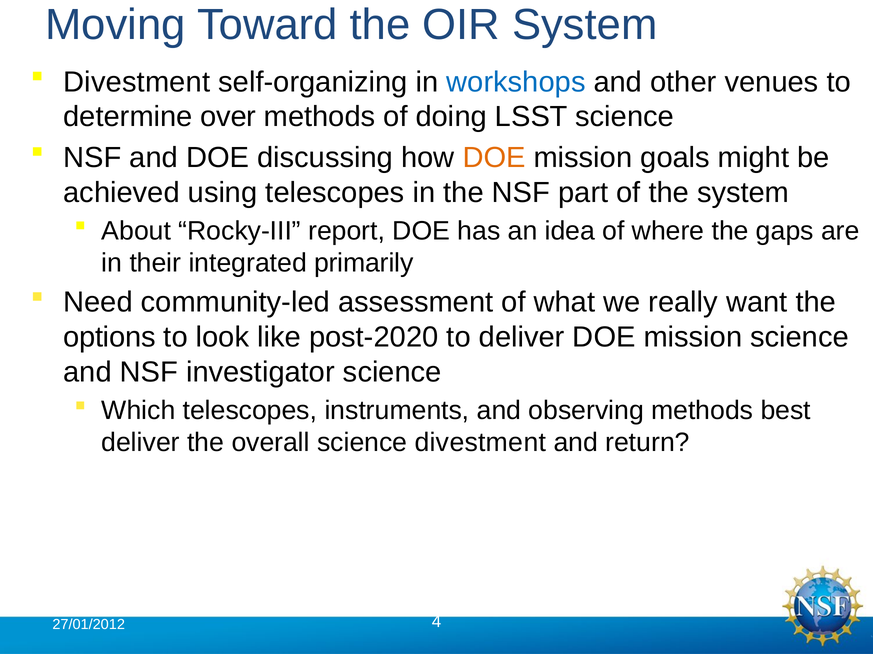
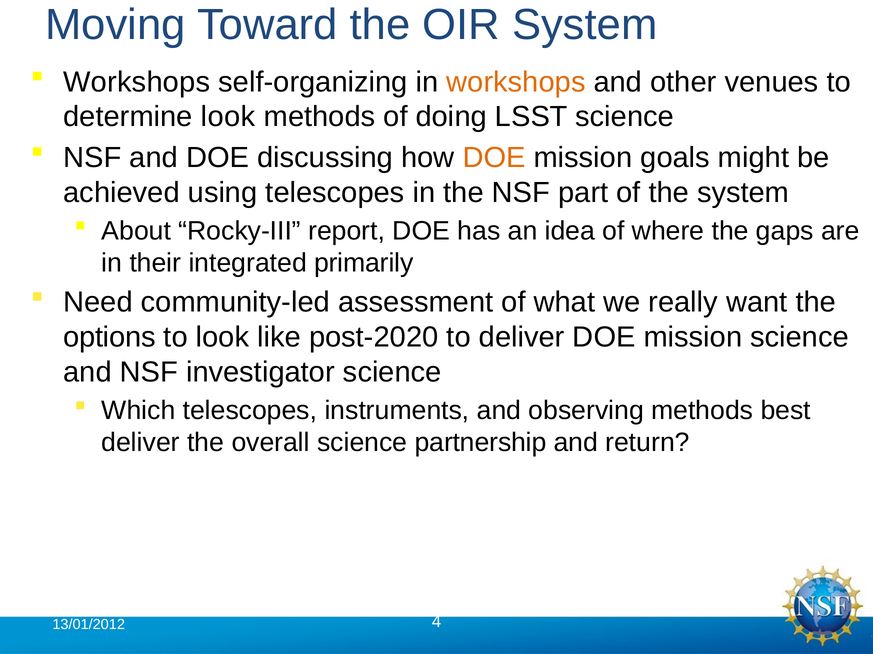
Divestment: Divestment -> Workshops (137, 82)
workshops colour: blue -> orange (516, 82)
determine over: over -> look (228, 117)
science divestment: divestment -> partnership (481, 443)
27/01/2012: 27/01/2012 -> 13/01/2012 (89, 625)
